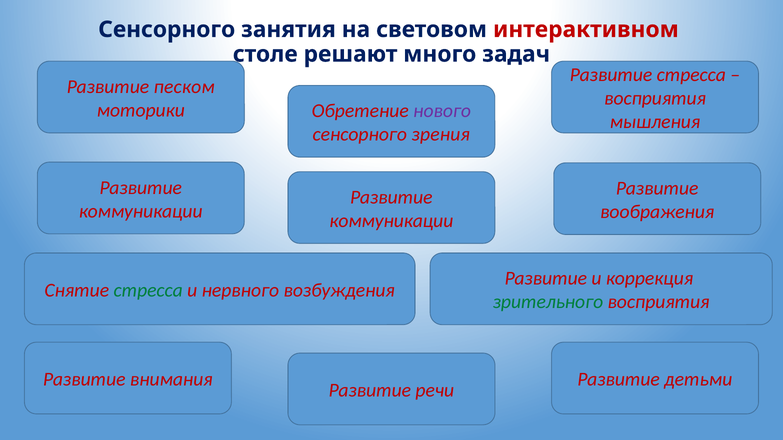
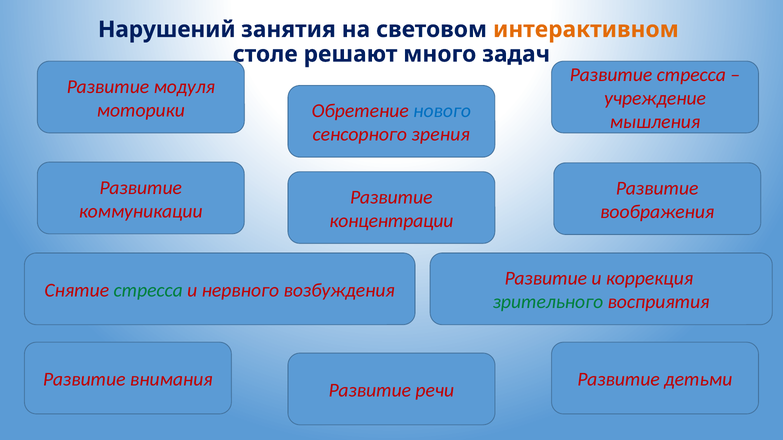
Сенсорного: Сенсорного -> Нарушений (167, 30)
интерактивном colour: red -> orange (586, 30)
песком: песком -> модуля (184, 87)
восприятия: восприятия -> учреждение (655, 98)
нового colour: purple -> blue (442, 111)
коммуникации: коммуникации -> концентрации (391, 221)
